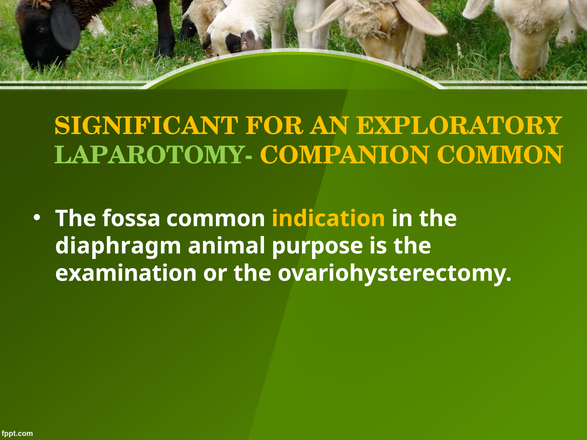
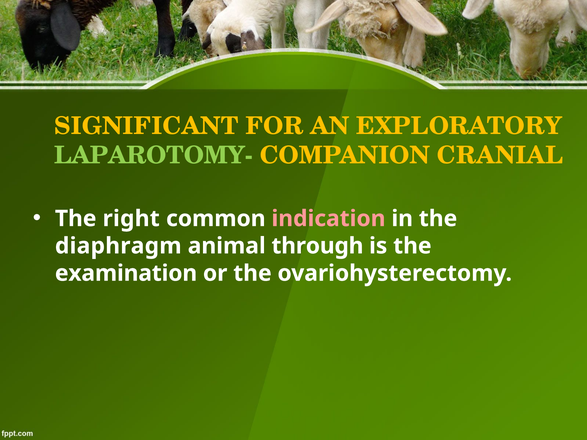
COMPANION COMMON: COMMON -> CRANIAL (500, 156)
fossa: fossa -> right (131, 219)
indication colour: yellow -> pink (328, 219)
purpose: purpose -> through (317, 246)
